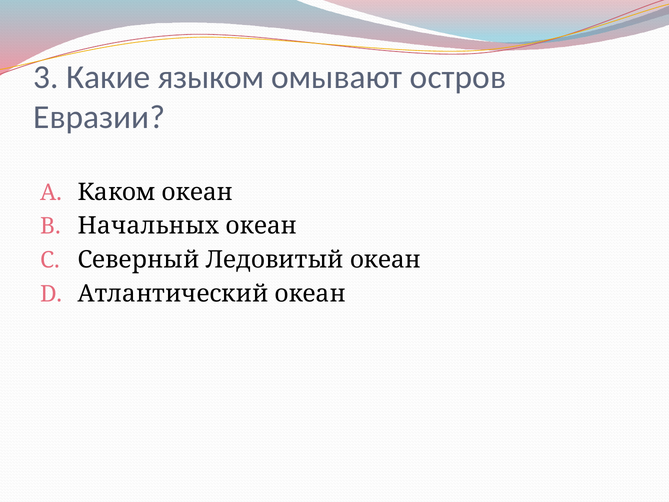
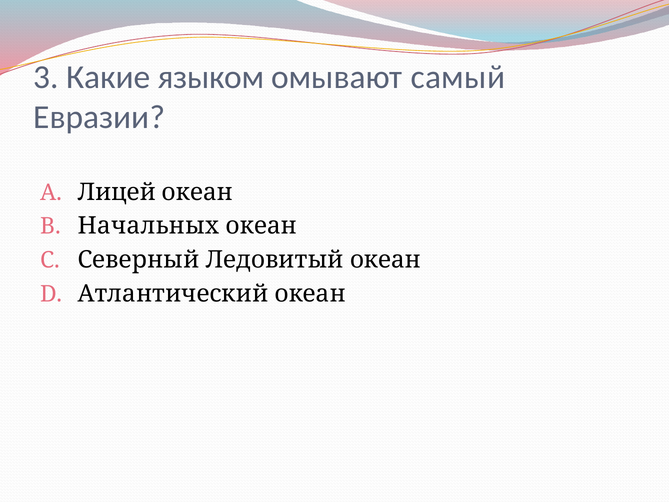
остров: остров -> самый (458, 77)
Каком: Каком -> Лицей (117, 192)
